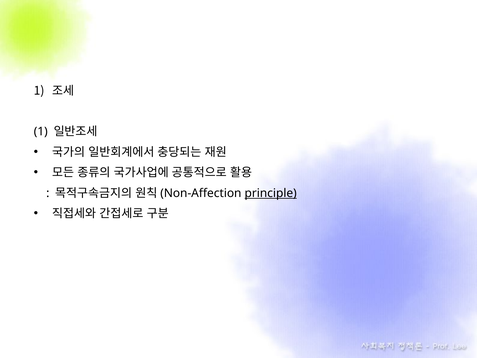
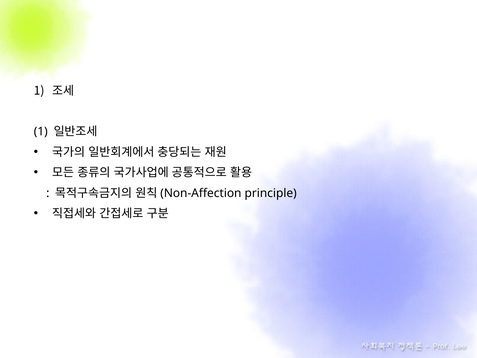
principle underline: present -> none (271, 193)
